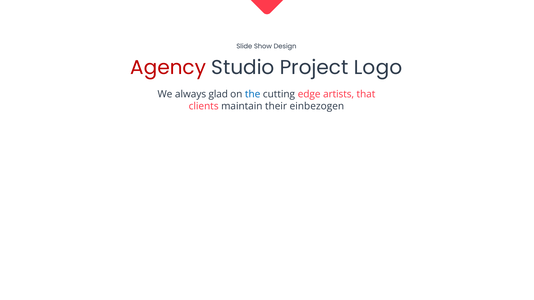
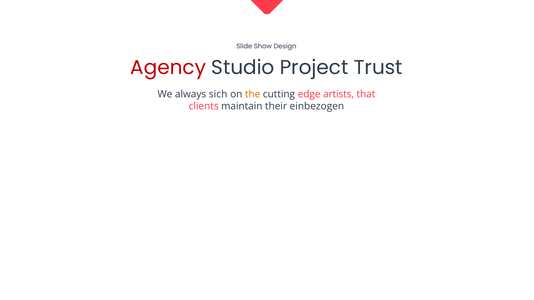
Logo: Logo -> Trust (378, 68)
glad: glad -> sich (218, 94)
the colour: blue -> orange (253, 94)
